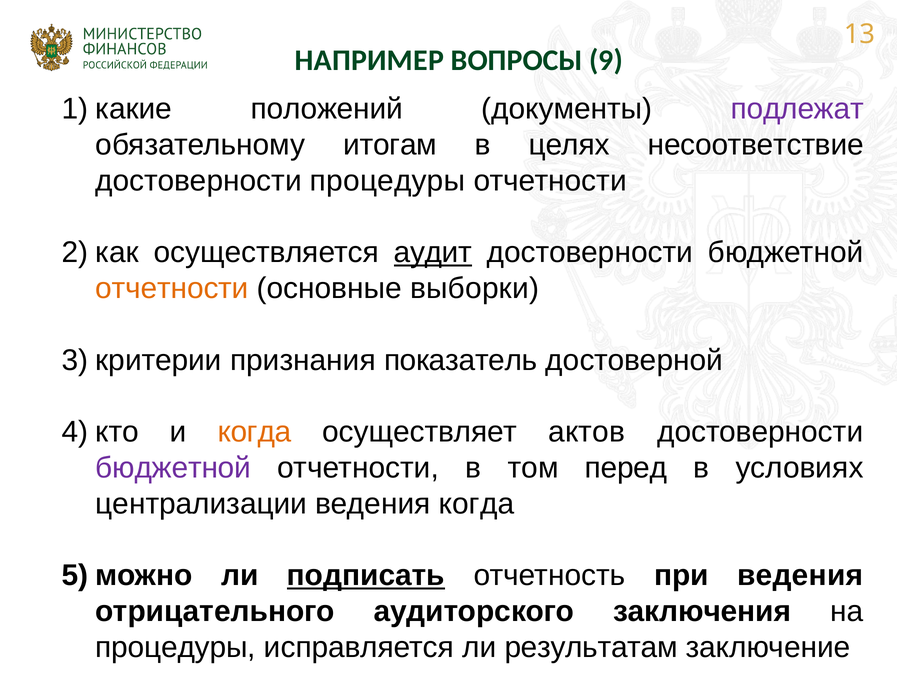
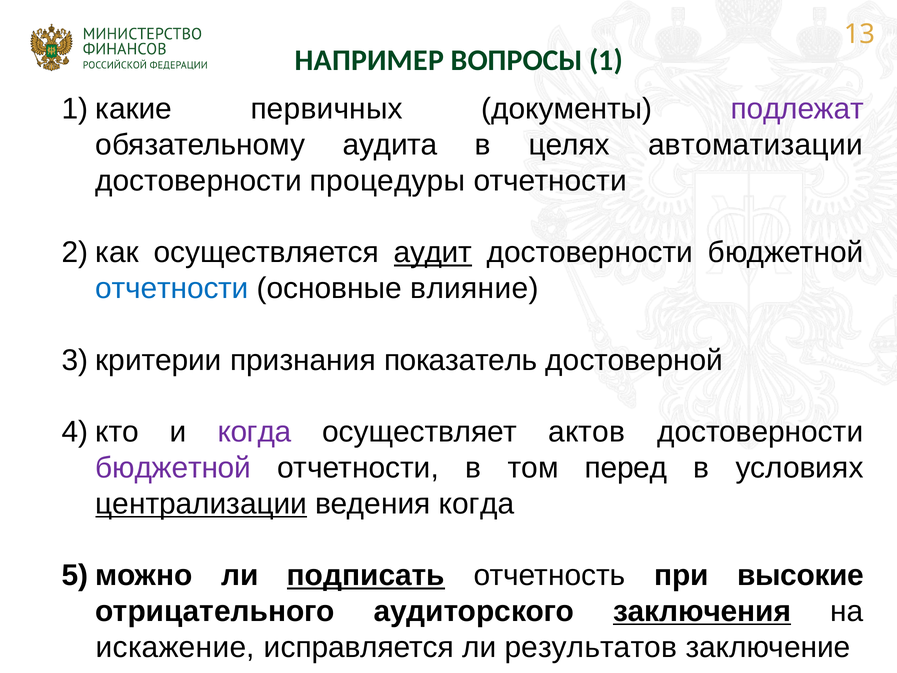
9: 9 -> 1 (606, 60)
положений: положений -> первичных (327, 109)
итогам: итогам -> аудита (390, 145)
несоответствие: несоответствие -> автоматизации (755, 145)
отчетности colour: orange -> blue (172, 288)
выборки: выборки -> влияние (475, 288)
когда colour: orange -> purple (255, 432)
централизации underline: none -> present (201, 504)
при ведения: ведения -> высокие (801, 575)
заключения underline: none -> present (702, 611)
процедуры: процедуры -> искажение (175, 647)
результатам: результатам -> результатов (591, 647)
